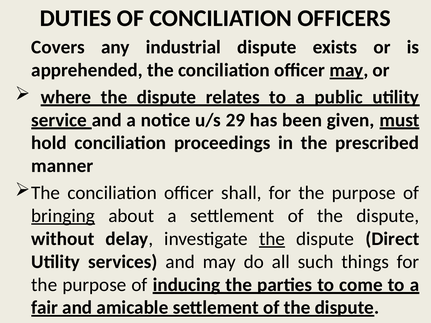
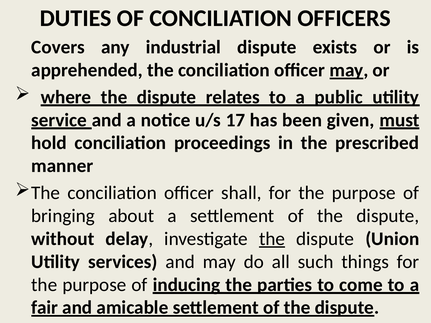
29: 29 -> 17 (235, 120)
bringing underline: present -> none (63, 216)
Direct: Direct -> Union (392, 239)
